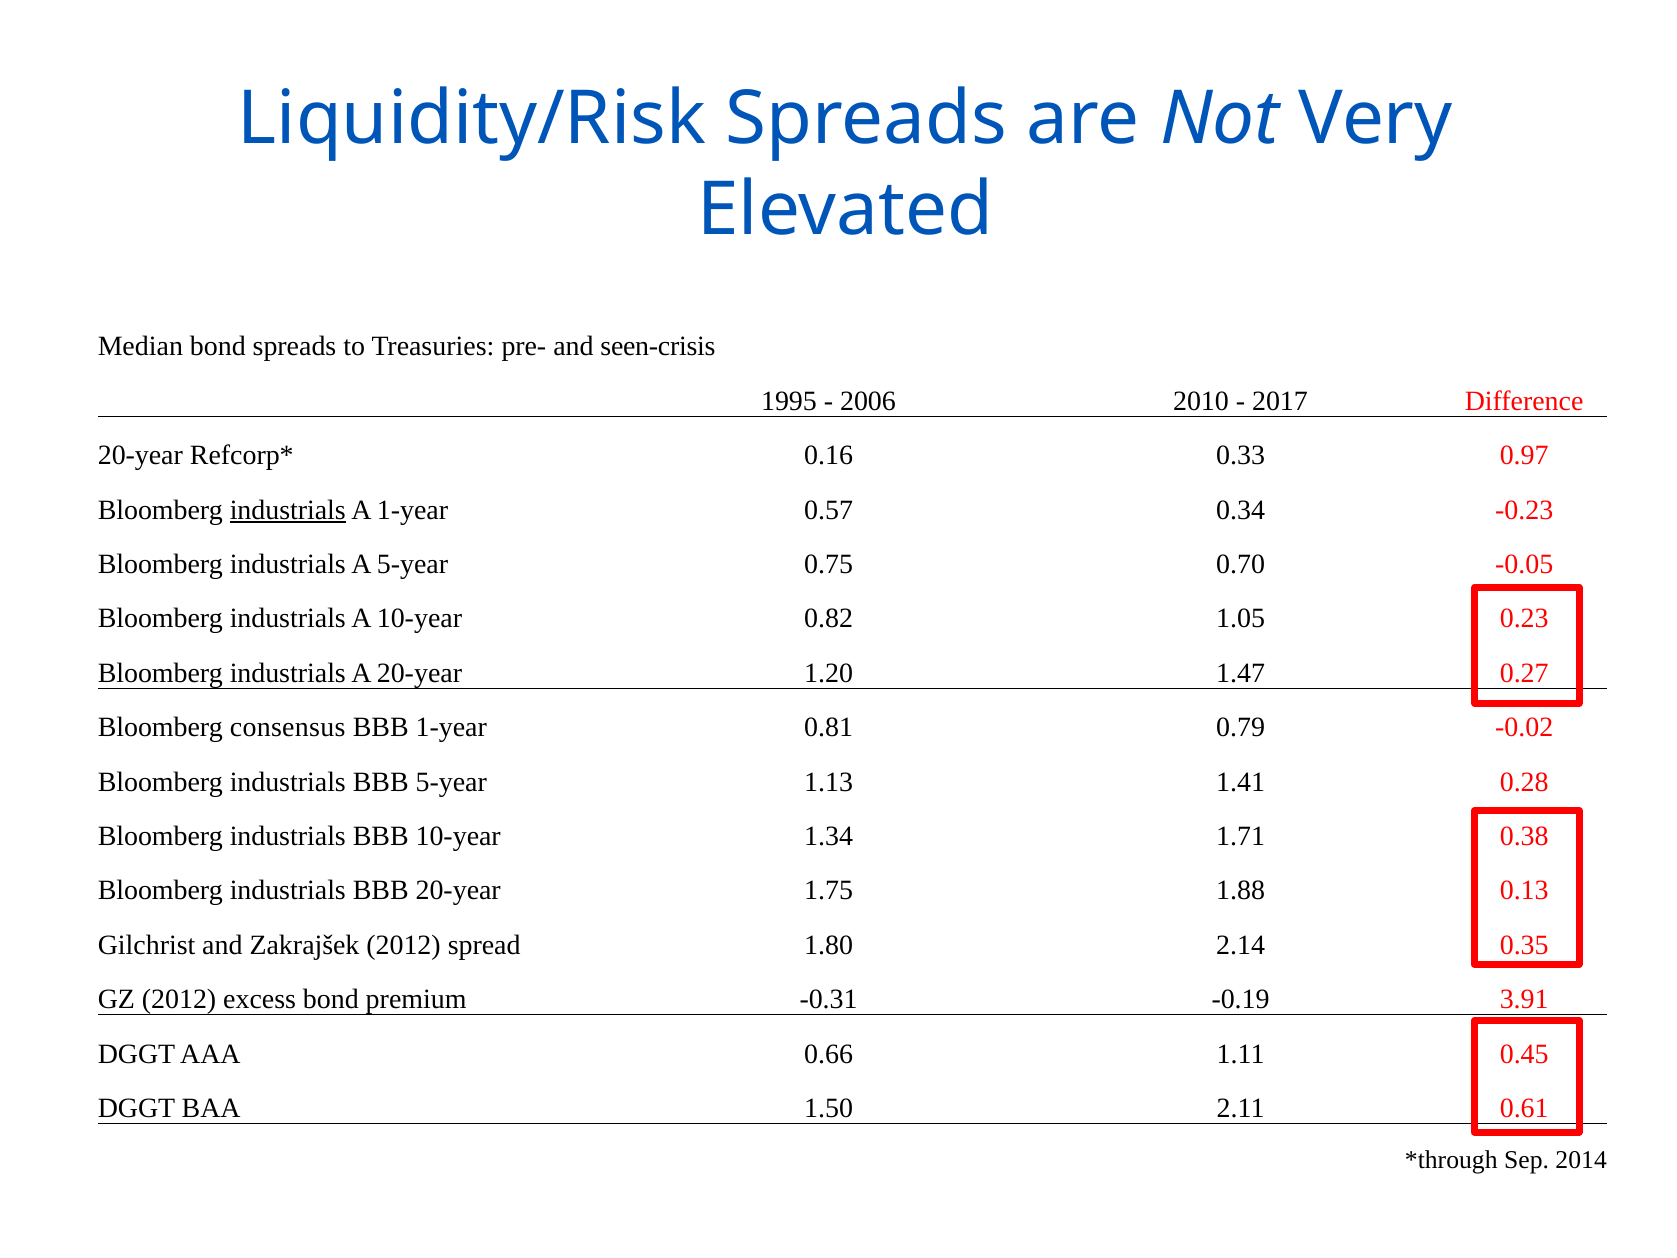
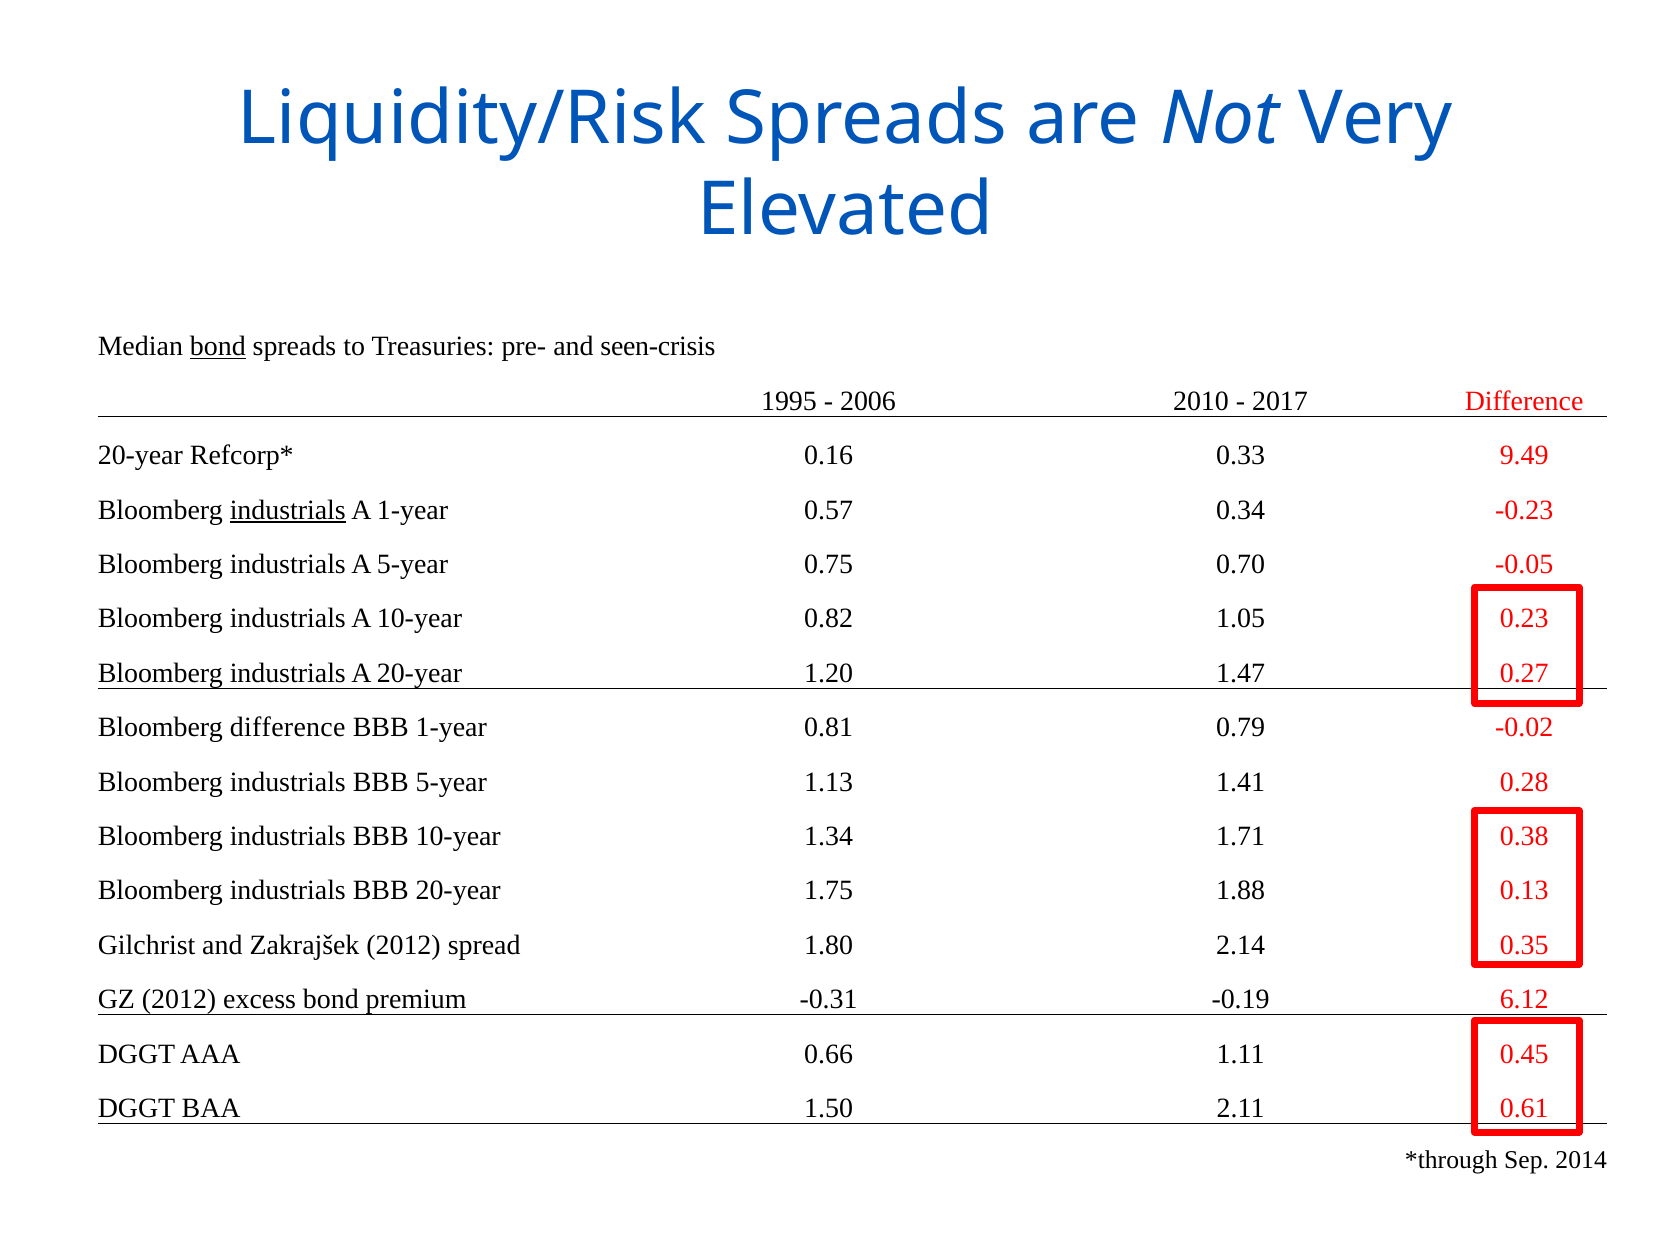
bond underline: none -> present (218, 347)
0.97: 0.97 -> 9.49 (1524, 455)
Bloomberg consensus: consensus -> difference (288, 727)
3.91: 3.91 -> 6.12 (1524, 999)
